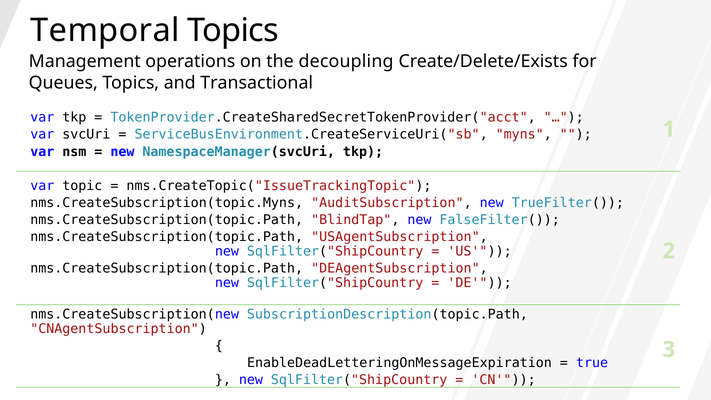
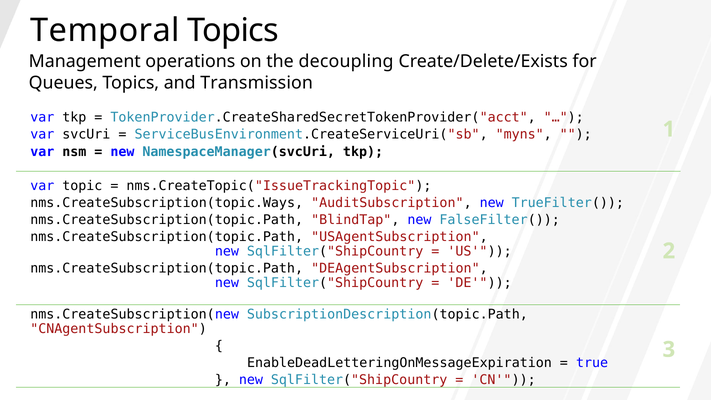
Transactional: Transactional -> Transmission (257, 83)
nms.CreateSubscription(topic.Myns: nms.CreateSubscription(topic.Myns -> nms.CreateSubscription(topic.Ways (167, 203)
